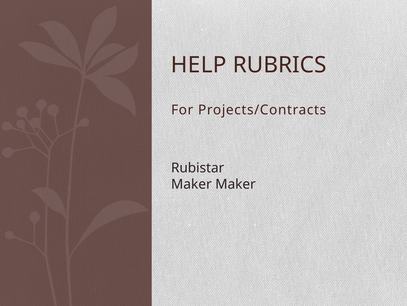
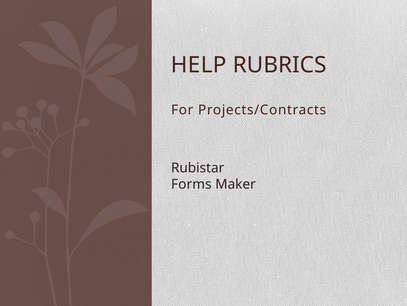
Maker: Maker -> Forms (191, 184)
